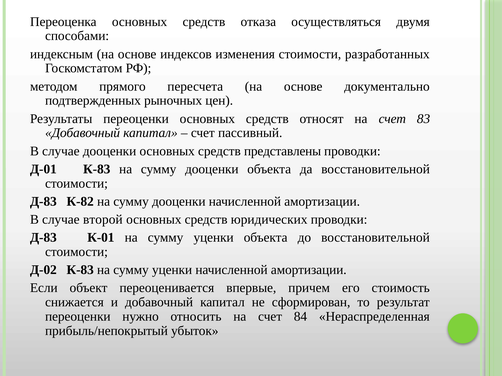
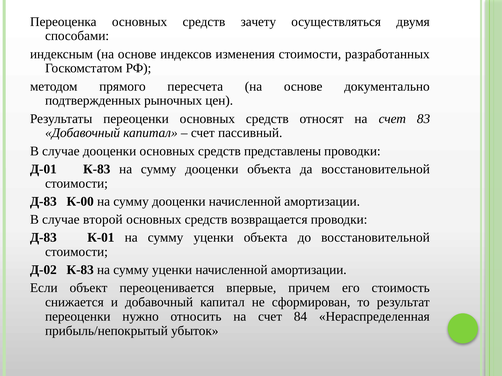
отказа: отказа -> зачету (258, 22)
К-82: К-82 -> К-00 (80, 202)
юридических: юридических -> возвращается (269, 220)
